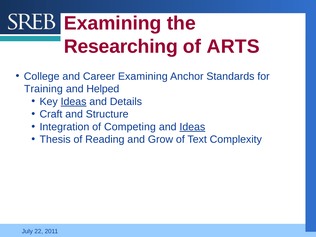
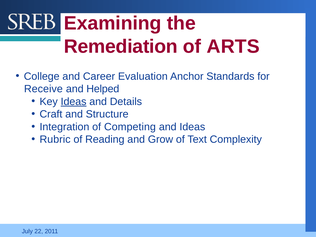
Researching: Researching -> Remediation (121, 47)
Career Examining: Examining -> Evaluation (143, 76)
Training: Training -> Receive (43, 89)
Ideas underline: present -> none (192, 127)
Thesis: Thesis -> Rubric (55, 140)
